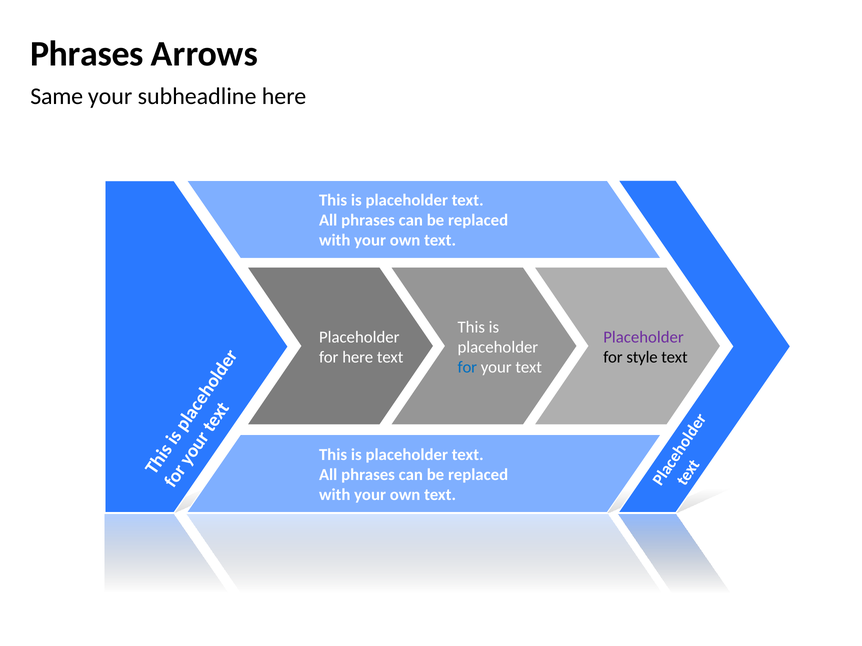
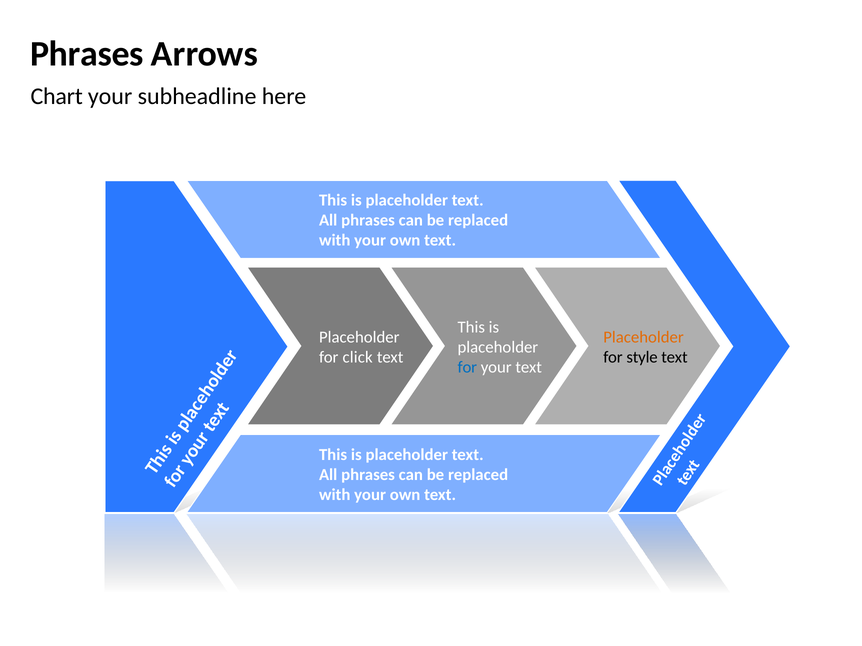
Same: Same -> Chart (57, 97)
Placeholder colour: purple -> orange (644, 337)
for here: here -> click (358, 357)
